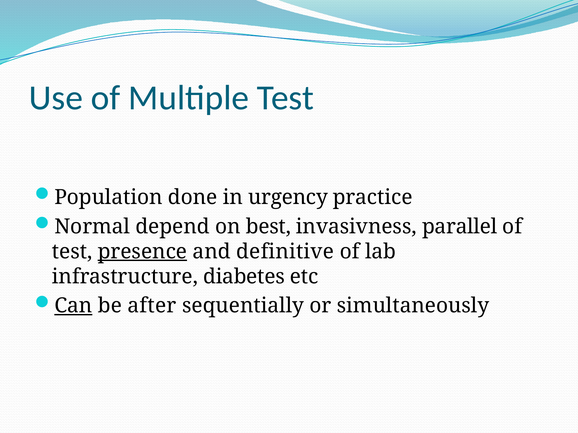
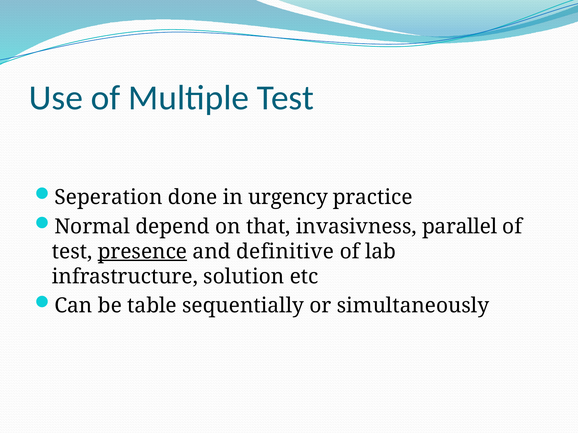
Population: Population -> Seperation (108, 198)
best: best -> that (268, 227)
diabetes: diabetes -> solution (244, 277)
Can underline: present -> none (73, 306)
after: after -> table (152, 306)
